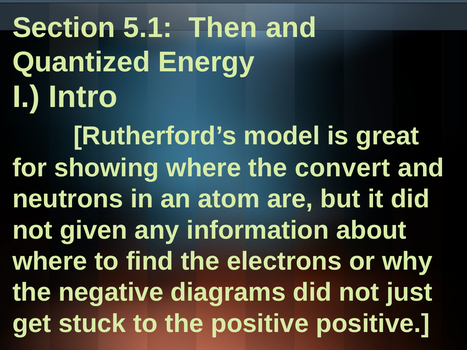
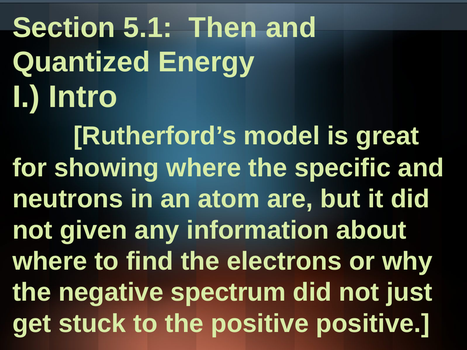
convert: convert -> specific (343, 168)
diagrams: diagrams -> spectrum (228, 293)
